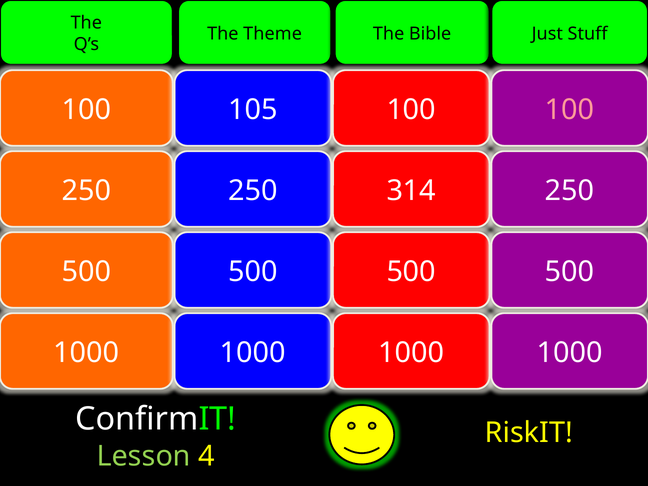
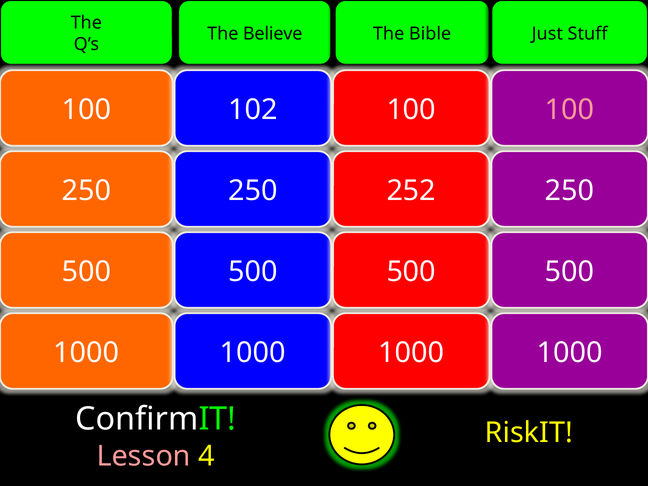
Theme: Theme -> Believe (273, 34)
105: 105 -> 102 (253, 110)
314: 314 -> 252 (411, 191)
Lesson colour: light green -> pink (144, 456)
